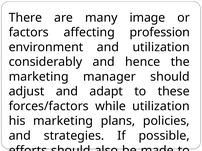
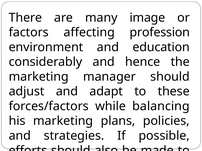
and utilization: utilization -> education (161, 47)
while utilization: utilization -> balancing (161, 107)
